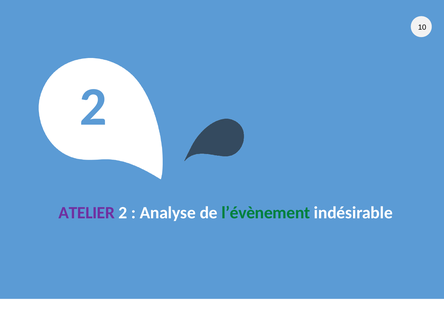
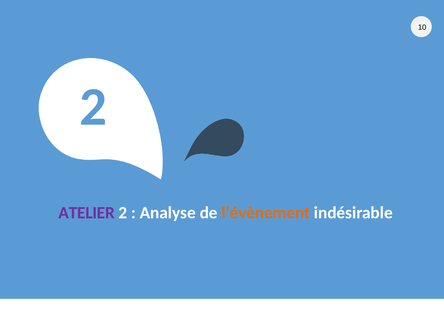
l’évènement colour: green -> orange (266, 213)
